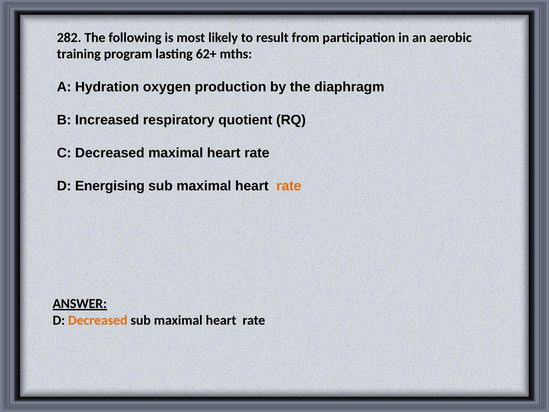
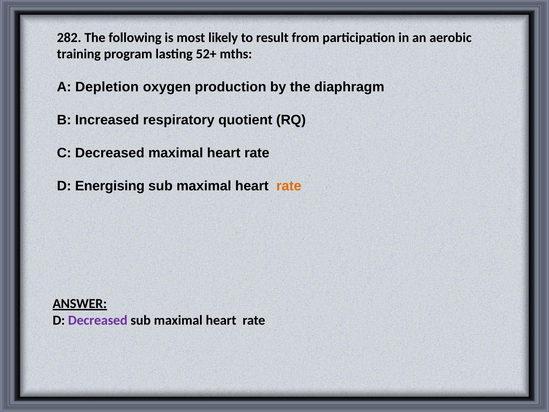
62+: 62+ -> 52+ (206, 54)
Hydration: Hydration -> Depletion (107, 87)
Decreased colour: orange -> purple (98, 320)
